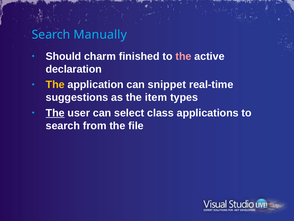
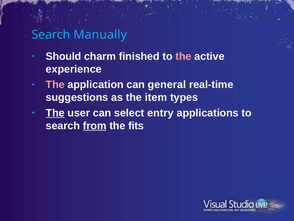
declaration: declaration -> experience (74, 69)
The colour: yellow -> pink (55, 84)
snippet: snippet -> general (167, 84)
class: class -> entry (160, 113)
from underline: none -> present (95, 125)
file: file -> fits (136, 125)
